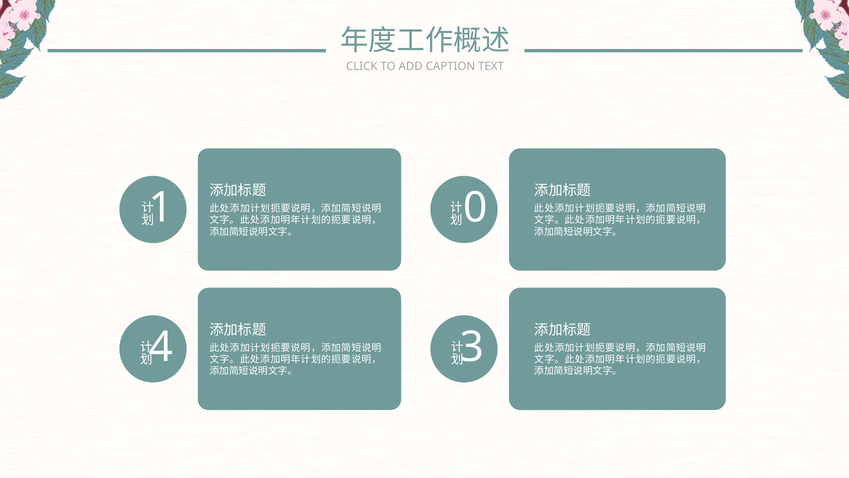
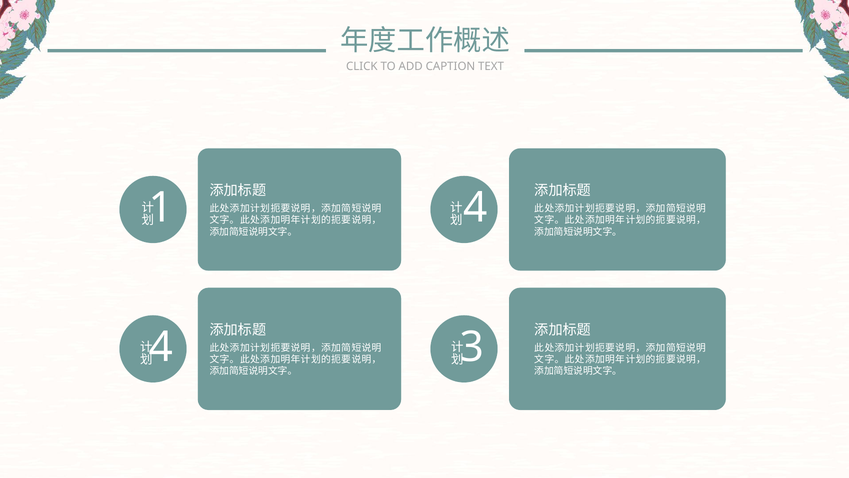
0: 0 -> 4 (475, 208)
